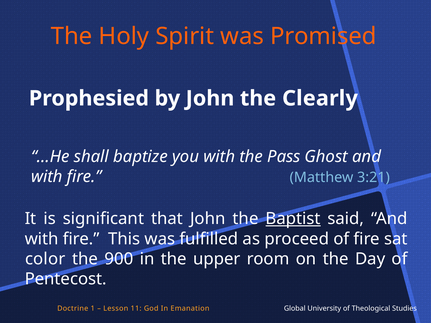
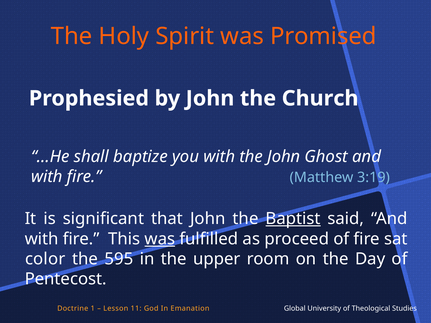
Clearly: Clearly -> Church (320, 98)
the Pass: Pass -> John (284, 157)
3:21: 3:21 -> 3:19 (373, 178)
was underline: none -> present (160, 239)
900: 900 -> 595 (119, 259)
